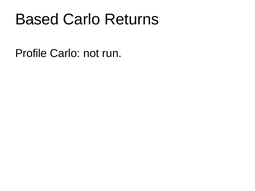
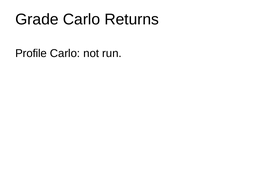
Based: Based -> Grade (37, 19)
